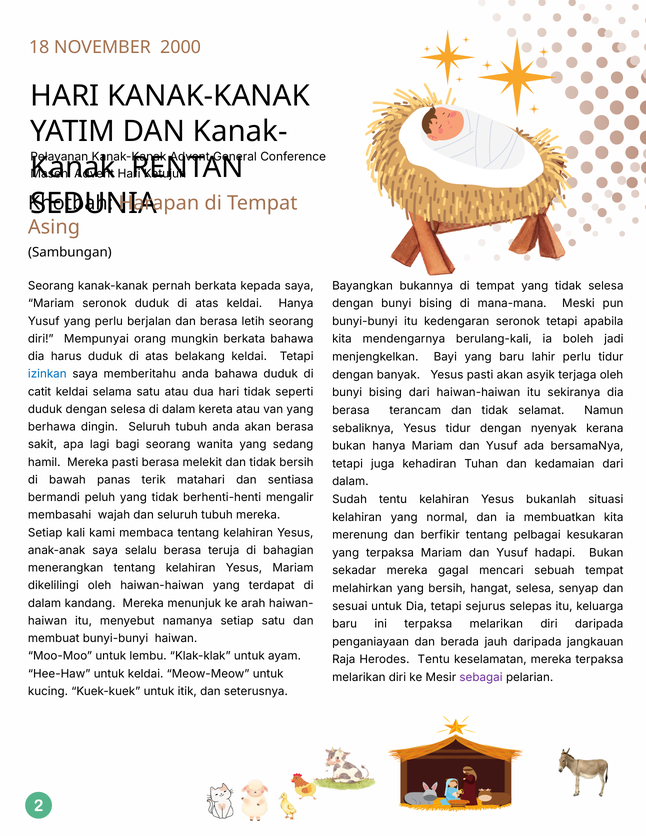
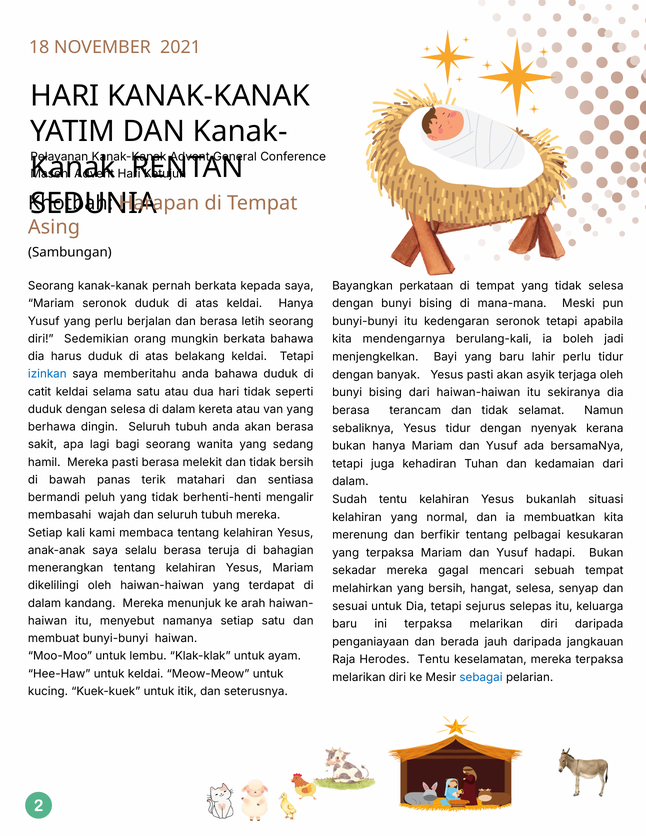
2000: 2000 -> 2021 (181, 47)
bukannya: bukannya -> perkataan (426, 286)
Mempunyai: Mempunyai -> Sedemikian (96, 339)
sebagai colour: purple -> blue (481, 677)
